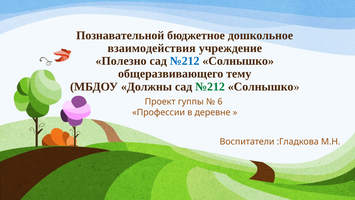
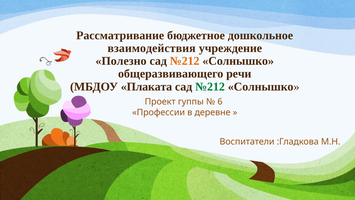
Познавательной: Познавательной -> Рассматривание (120, 35)
№212 colour: blue -> orange (185, 61)
тему: тему -> речи (239, 74)
Должны: Должны -> Плаката (146, 86)
